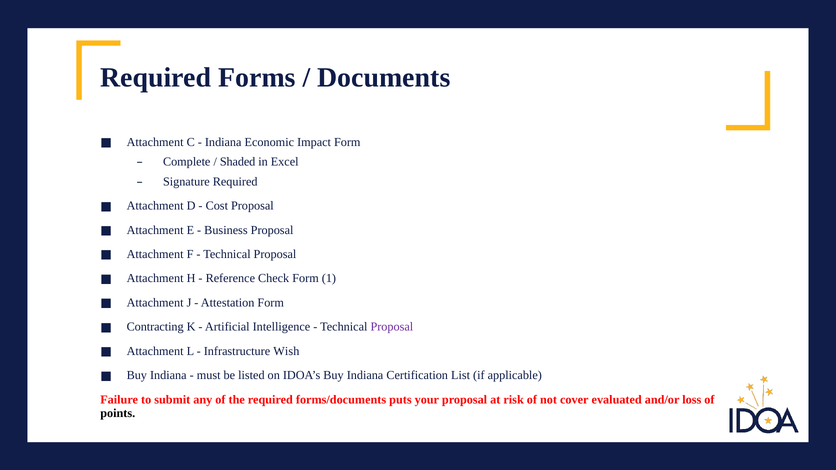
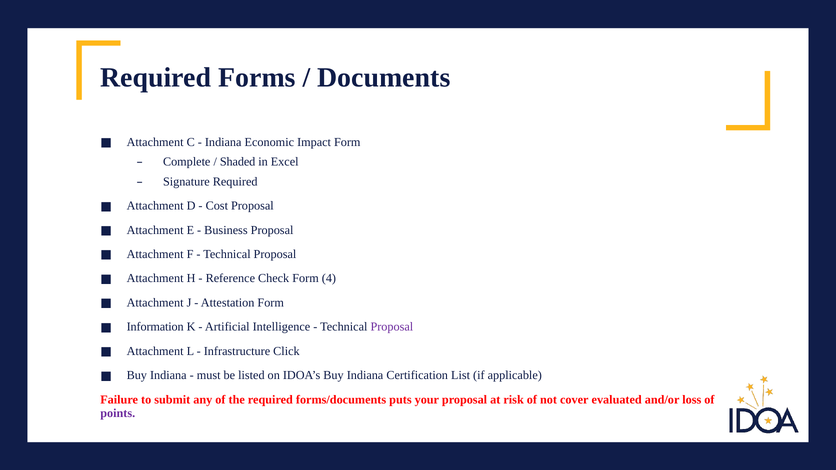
1: 1 -> 4 (329, 279)
Contracting: Contracting -> Information (155, 327)
Wish: Wish -> Click (286, 351)
points colour: black -> purple (118, 413)
